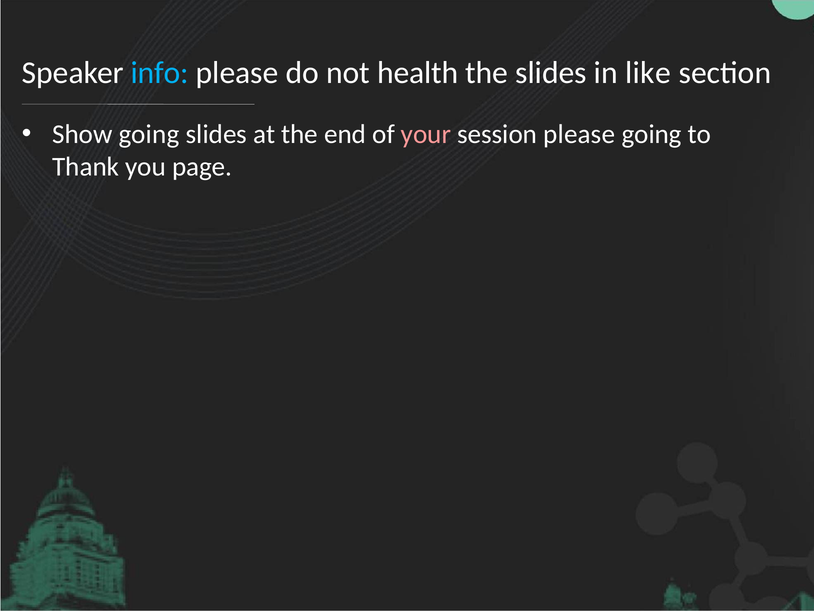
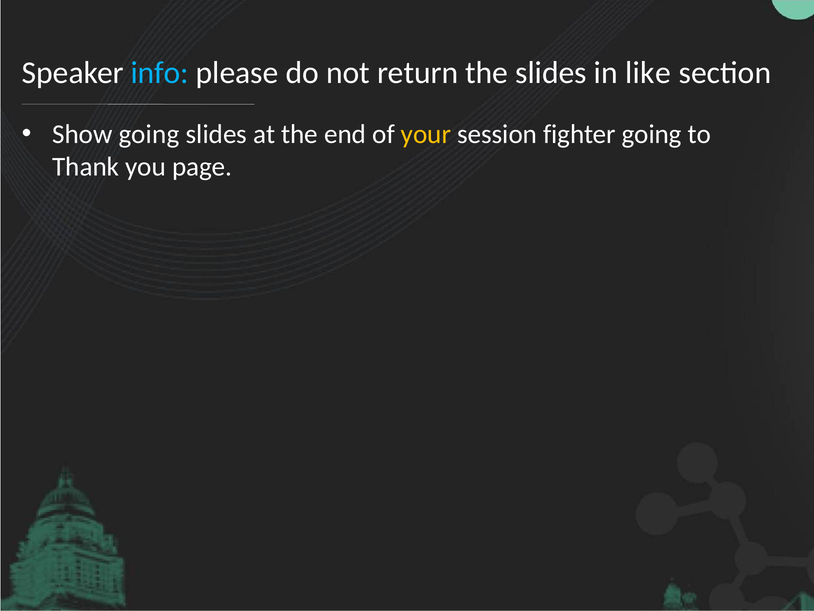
health: health -> return (418, 73)
your colour: pink -> yellow (426, 134)
session please: please -> fighter (580, 134)
